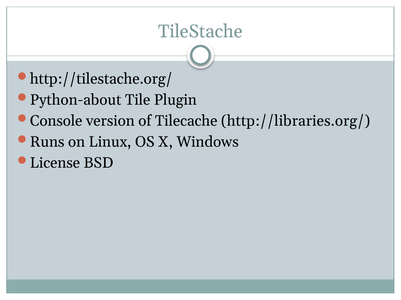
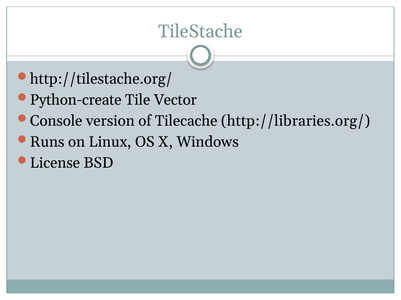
Python-about: Python-about -> Python-create (76, 100)
Plugin: Plugin -> Vector (175, 100)
